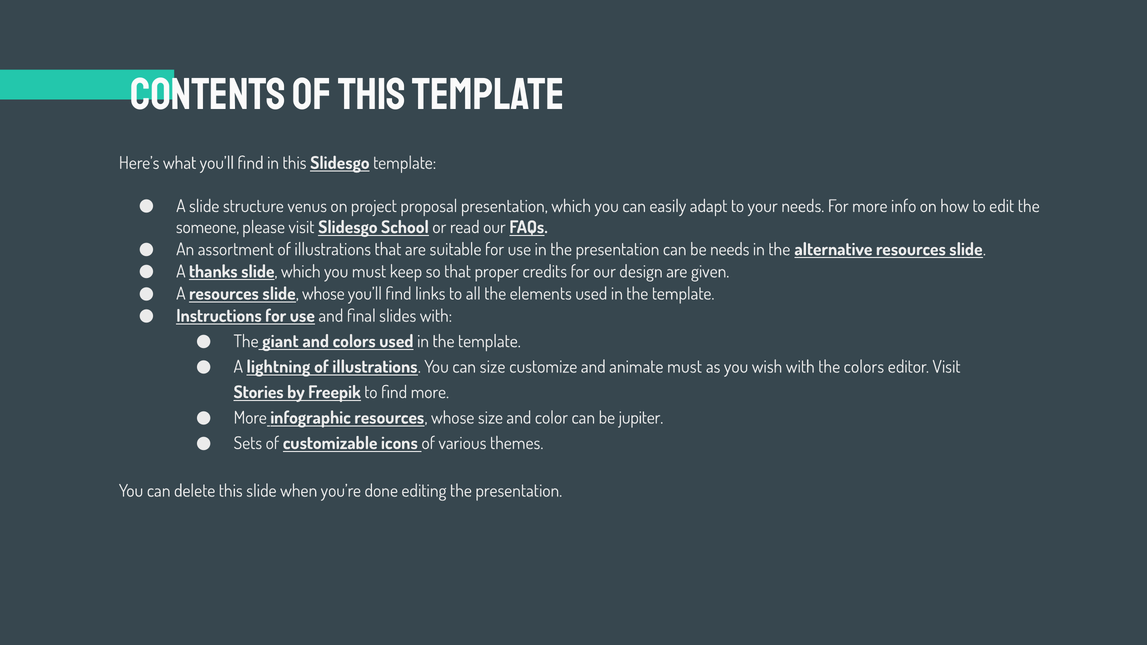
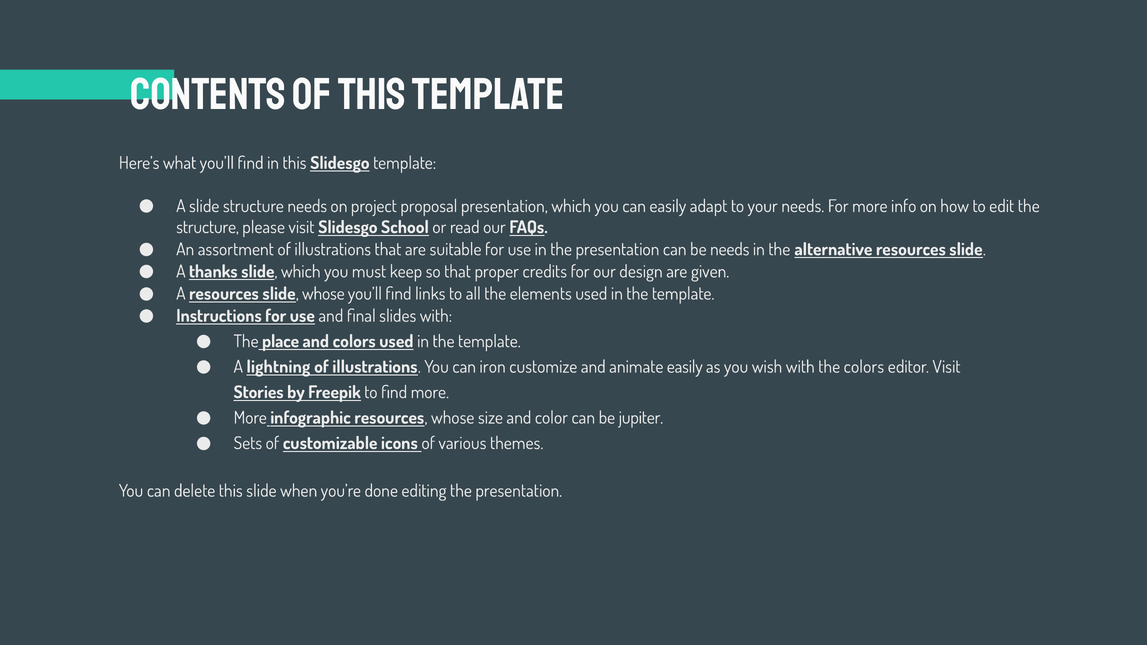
structure venus: venus -> needs (307, 206)
someone: someone -> structure (208, 227)
giant: giant -> place (281, 342)
can size: size -> iron (493, 367)
animate must: must -> easily (685, 367)
